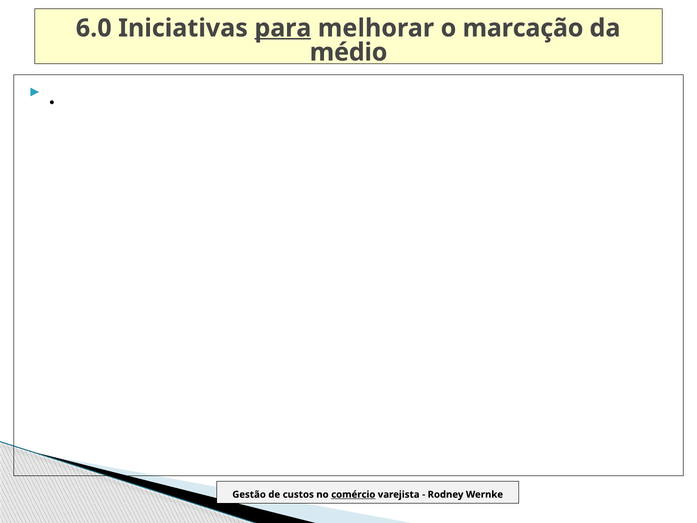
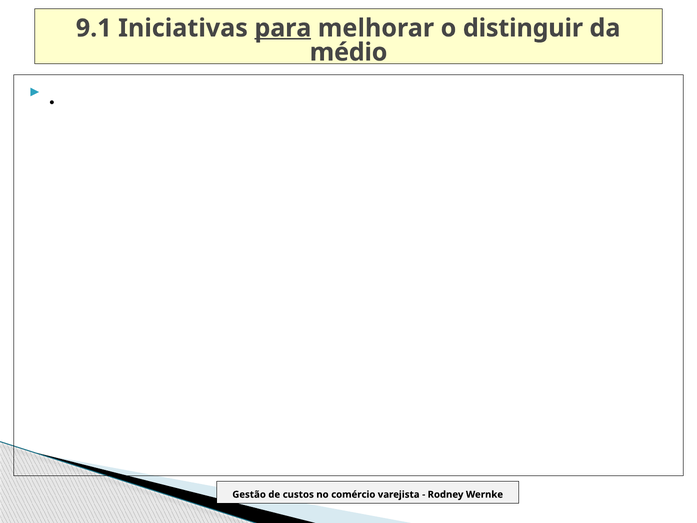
6.0: 6.0 -> 9.1 (94, 28)
marcação: marcação -> distinguir (523, 28)
comércio underline: present -> none (353, 494)
